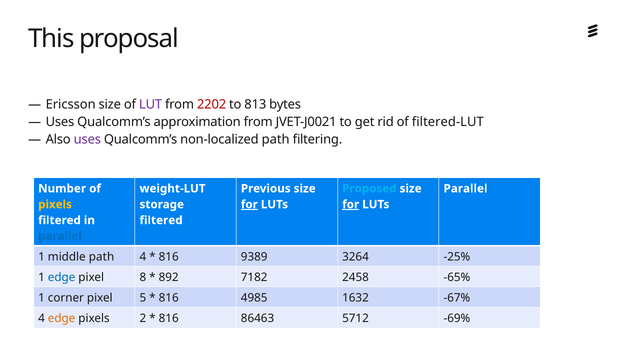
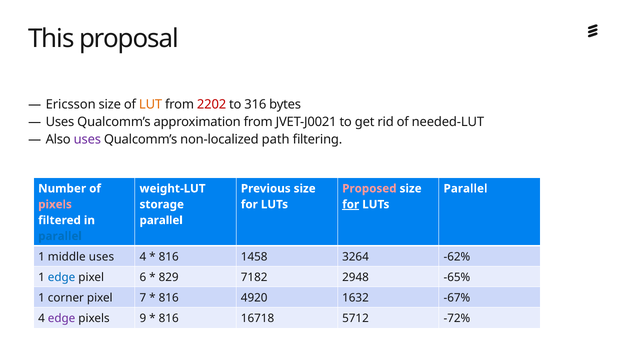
LUT colour: purple -> orange (151, 105)
813: 813 -> 316 (255, 105)
filtered-LUT: filtered-LUT -> needed-LUT (448, 122)
Proposed colour: light blue -> pink (369, 188)
pixels colour: yellow -> pink (55, 204)
for underline: present -> none (249, 204)
filtered: filtered -> parallel (161, 220)
middle path: path -> uses (101, 257)
9389: 9389 -> 1458 (254, 257)
-25%: -25% -> -62% (457, 257)
8: 8 -> 6 (143, 277)
892: 892 -> 829 (169, 277)
2458: 2458 -> 2948 (356, 277)
5: 5 -> 7 (143, 298)
4985: 4985 -> 4920 (254, 298)
edge colour: orange -> purple (62, 318)
2: 2 -> 9 (143, 318)
86463: 86463 -> 16718 (258, 318)
-69%: -69% -> -72% (457, 318)
